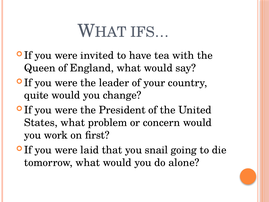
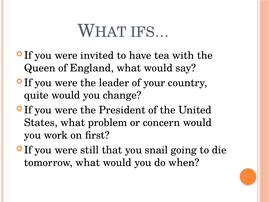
laid: laid -> still (90, 150)
alone: alone -> when (184, 162)
